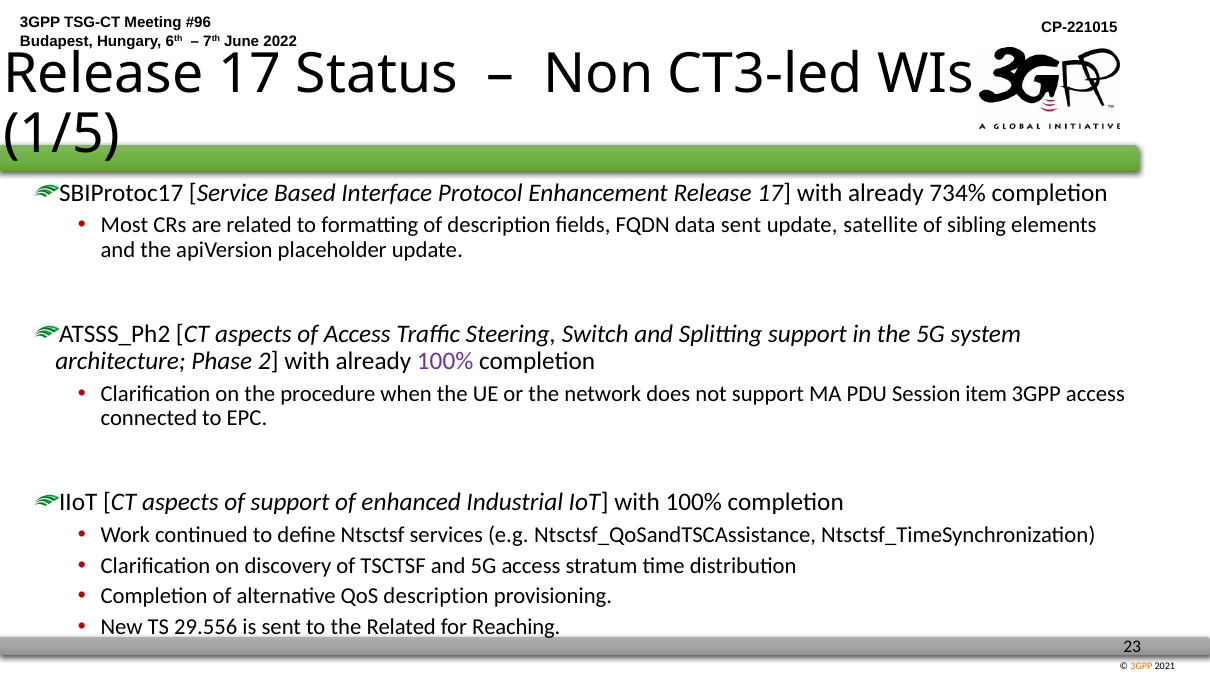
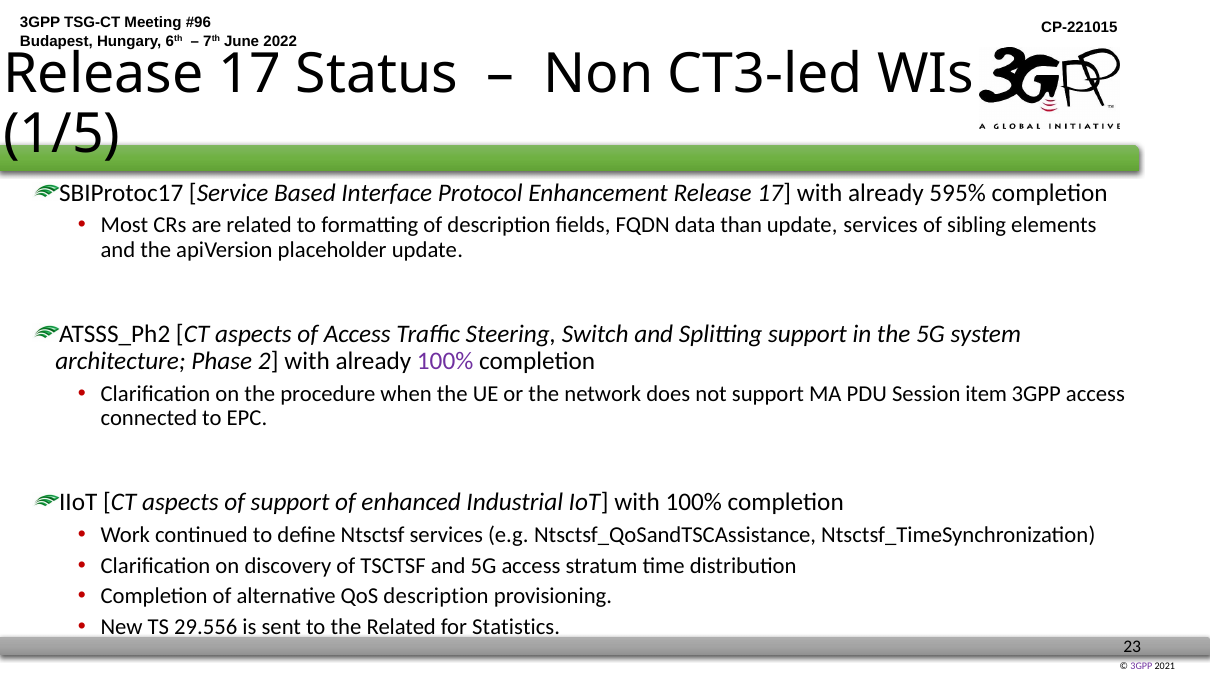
734%: 734% -> 595% (958, 193)
data sent: sent -> than (741, 225)
update satellite: satellite -> services (881, 225)
Reaching: Reaching -> Statistics (516, 627)
3GPP colour: orange -> purple (1141, 666)
